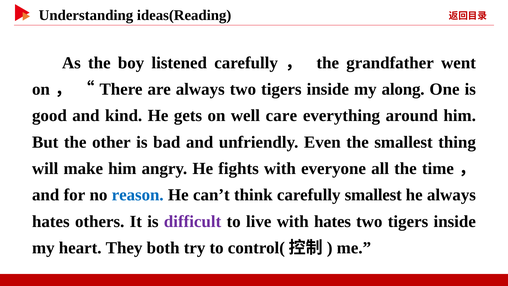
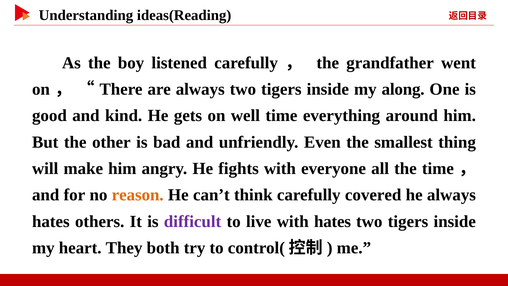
well care: care -> time (281, 116)
reason colour: blue -> orange (138, 195)
carefully smallest: smallest -> covered (373, 195)
